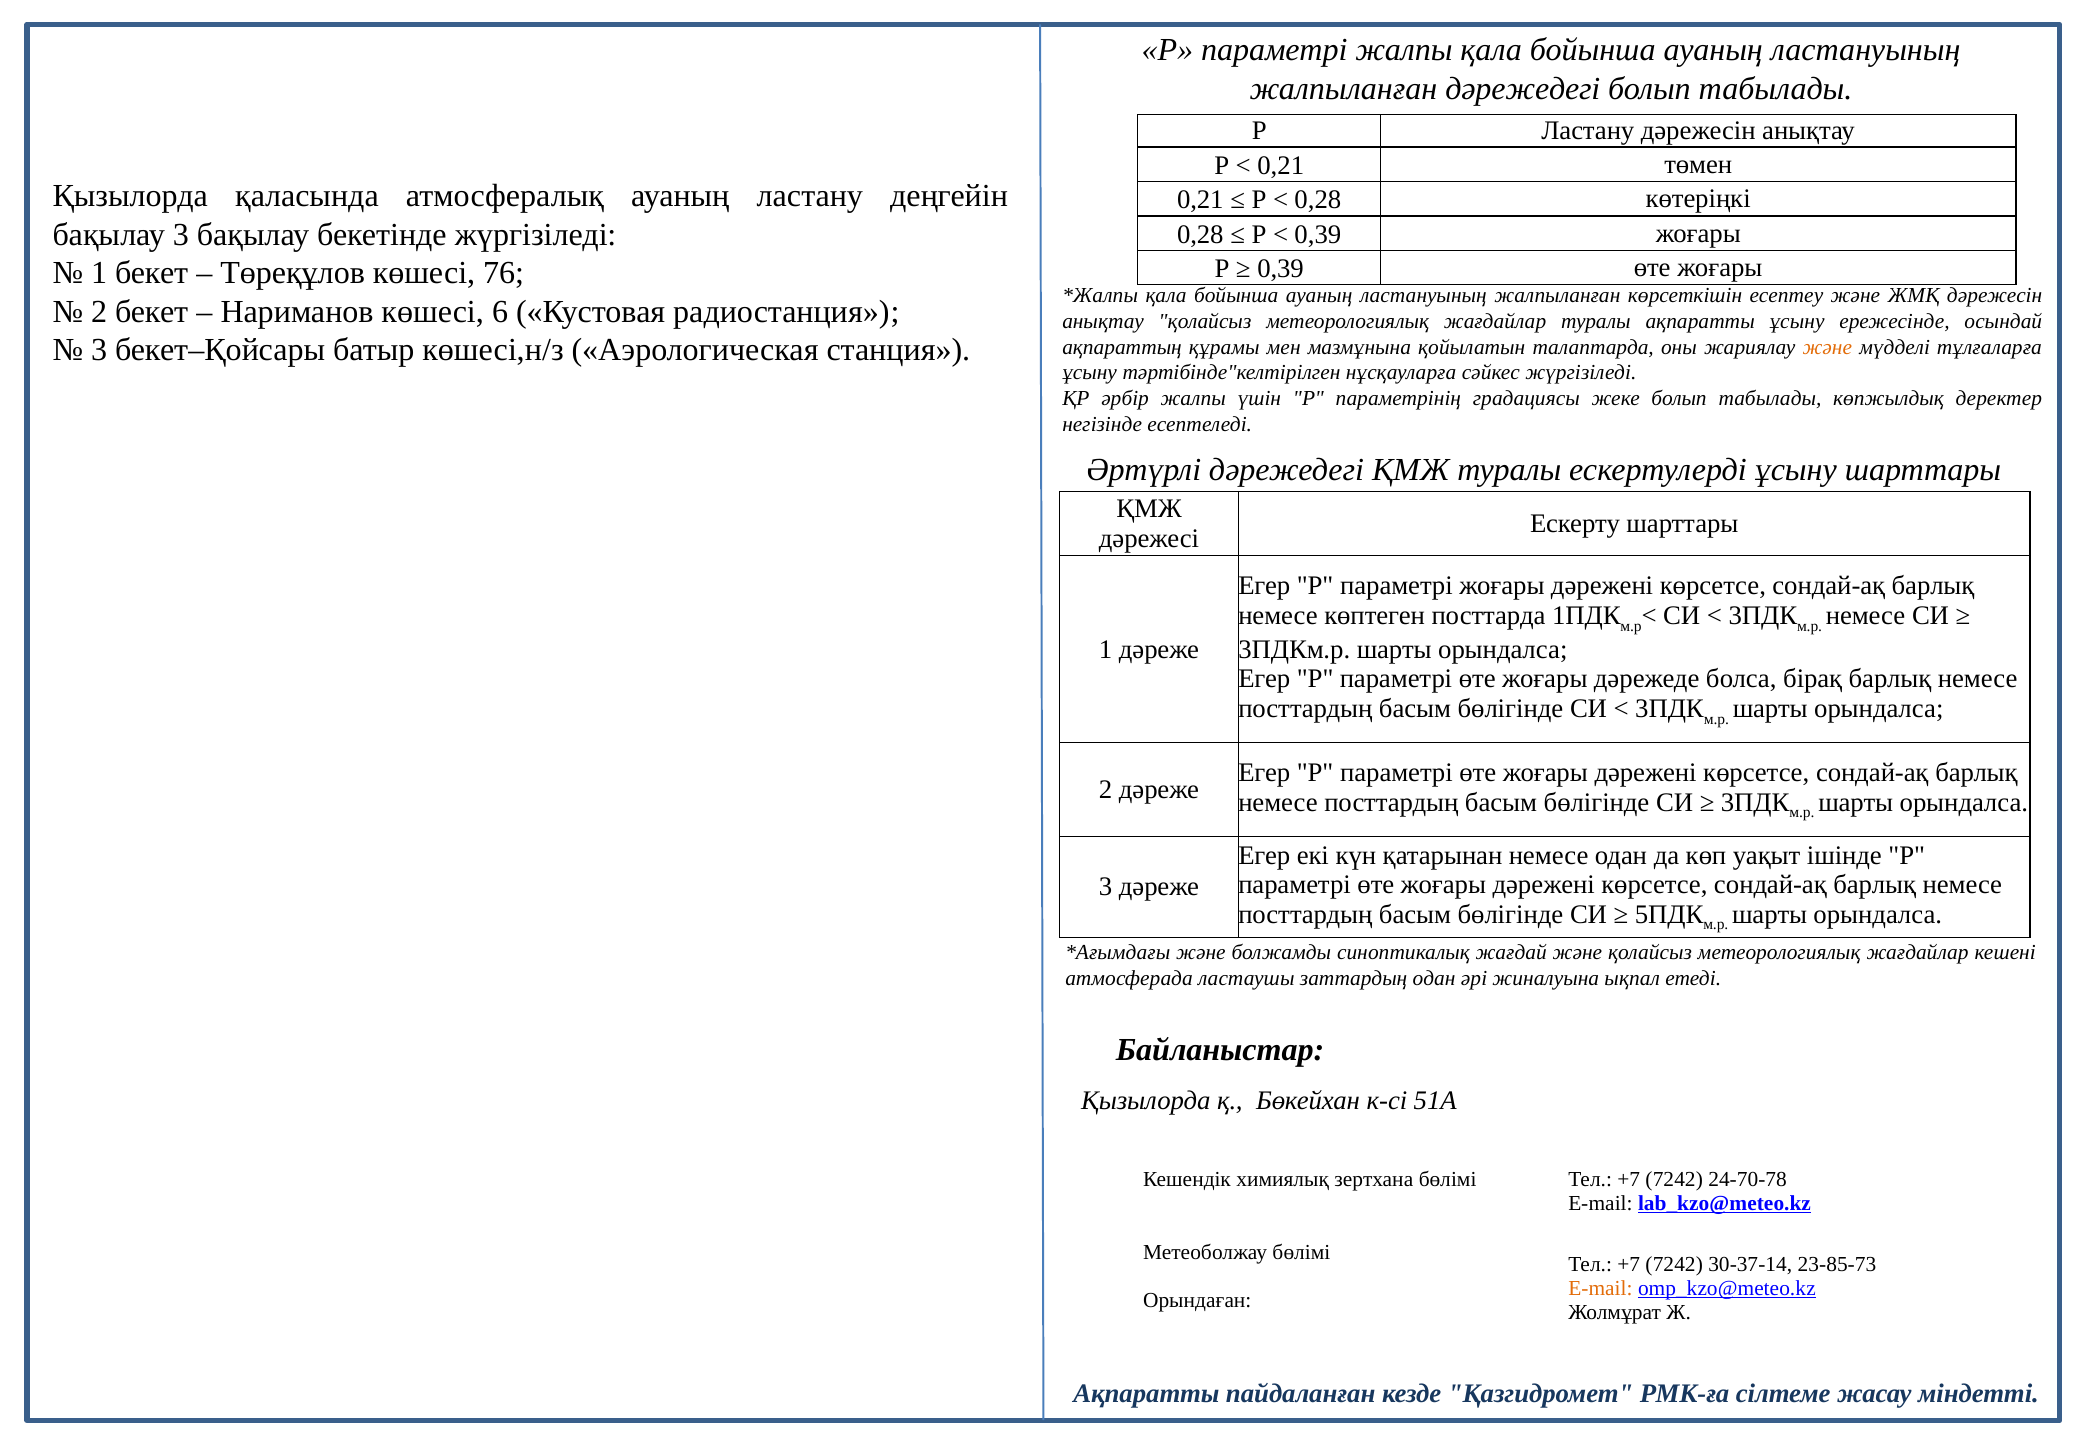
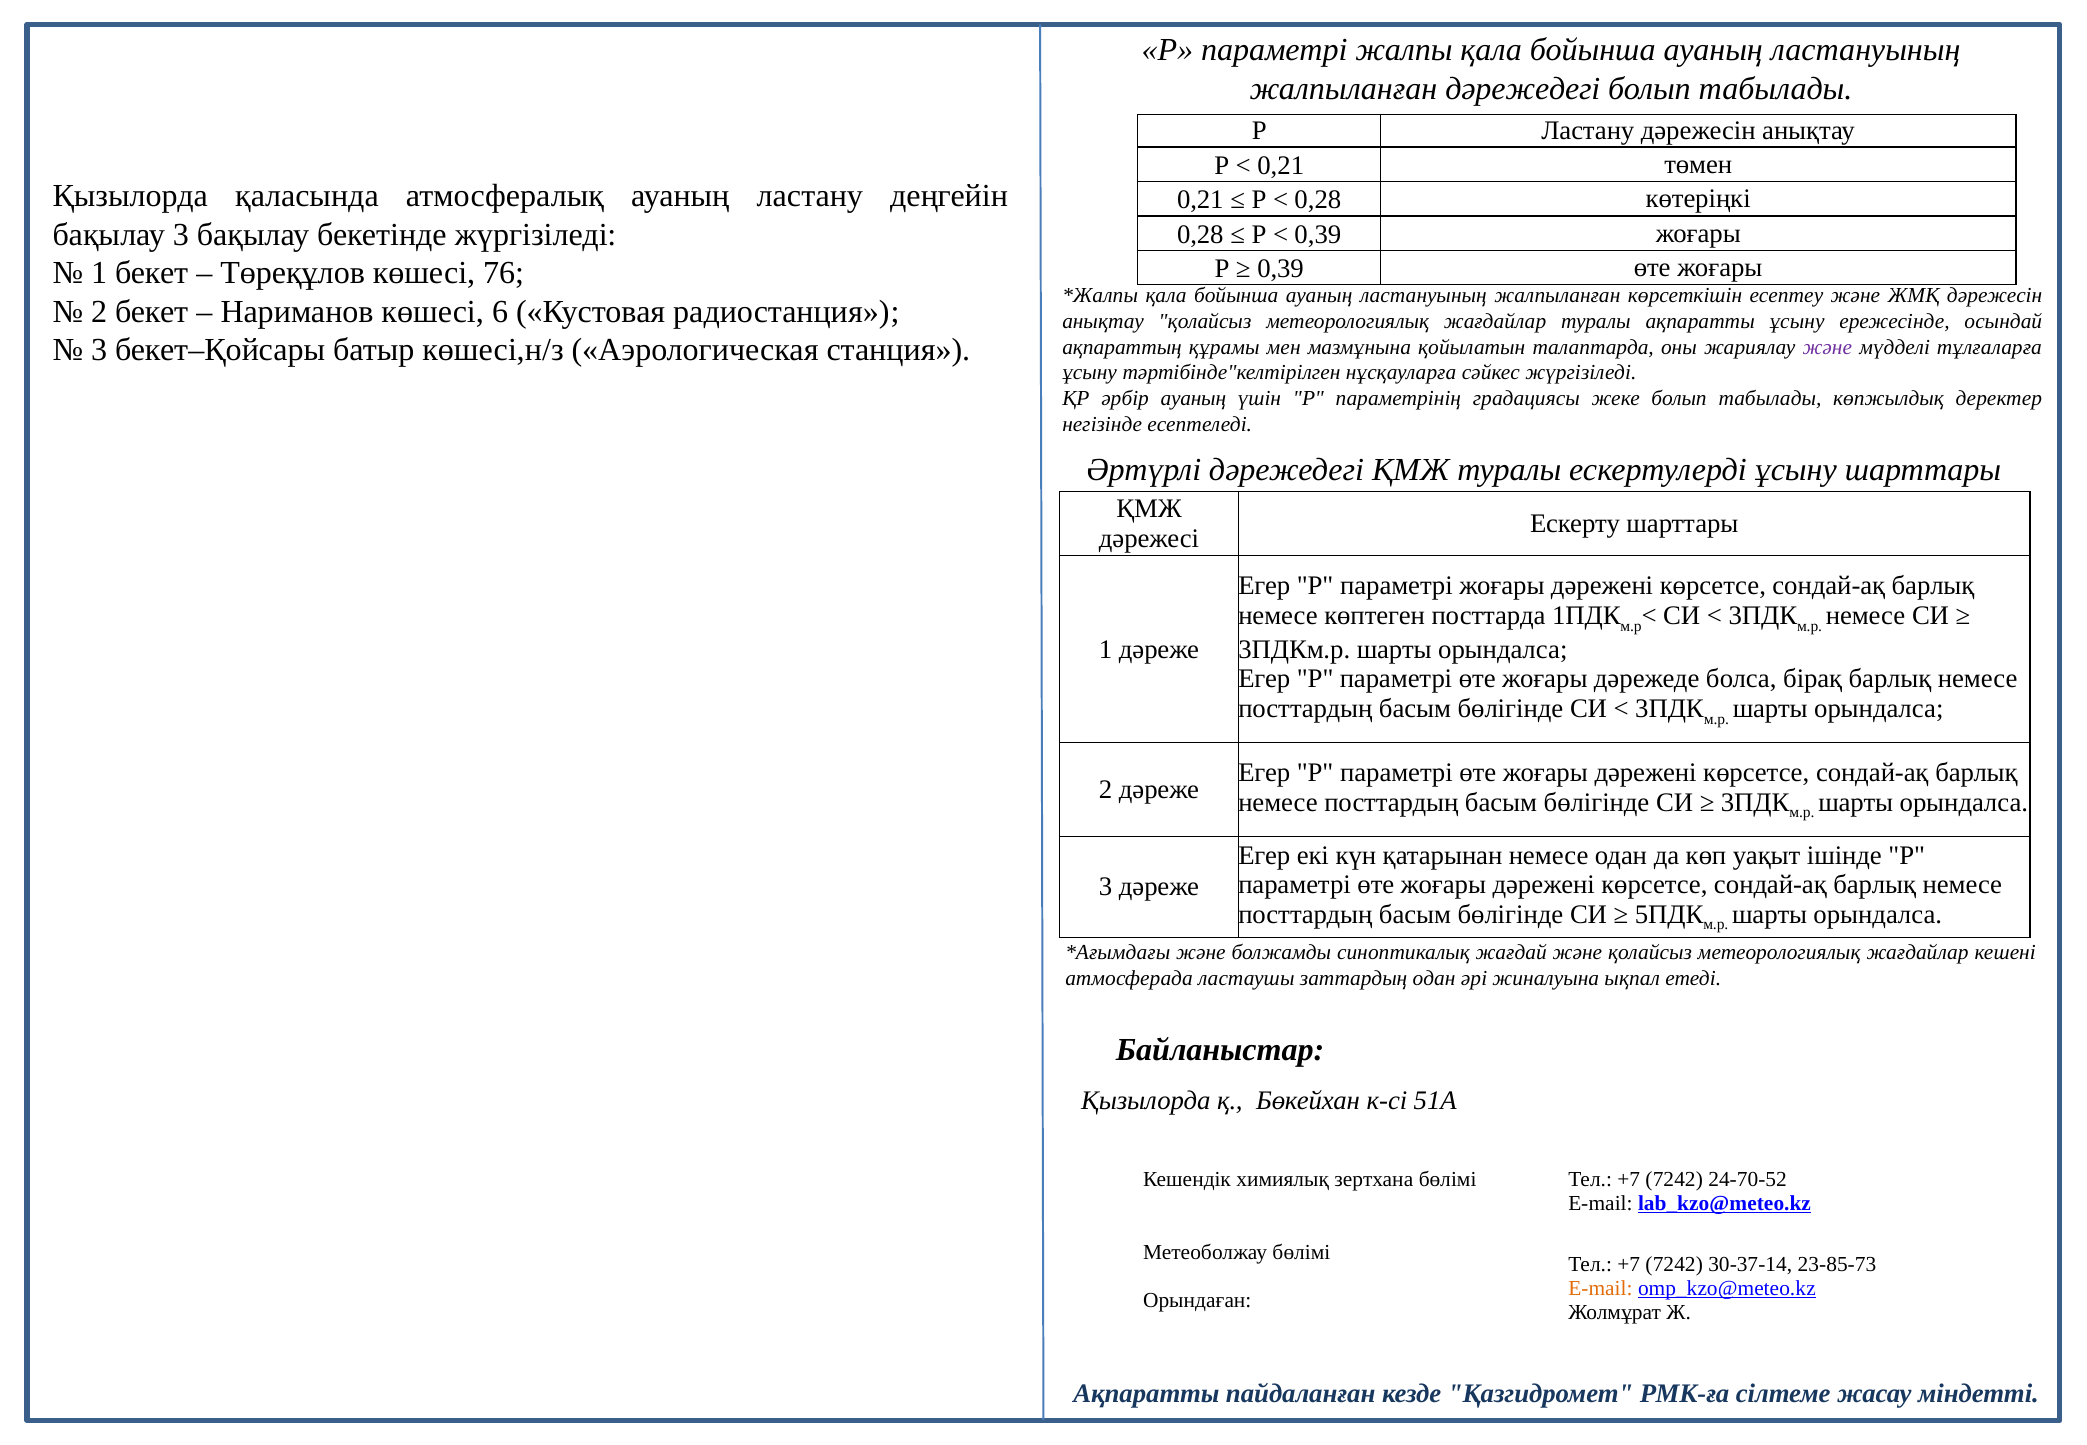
және colour: orange -> purple (1827, 347)
әрбір жалпы: жалпы -> ауаның (1193, 398)
24-70-78: 24-70-78 -> 24-70-52 (1748, 1179)
